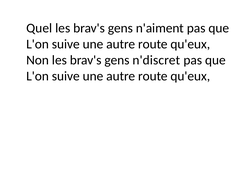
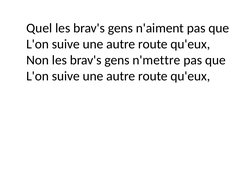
n'discret: n'discret -> n'mettre (156, 60)
